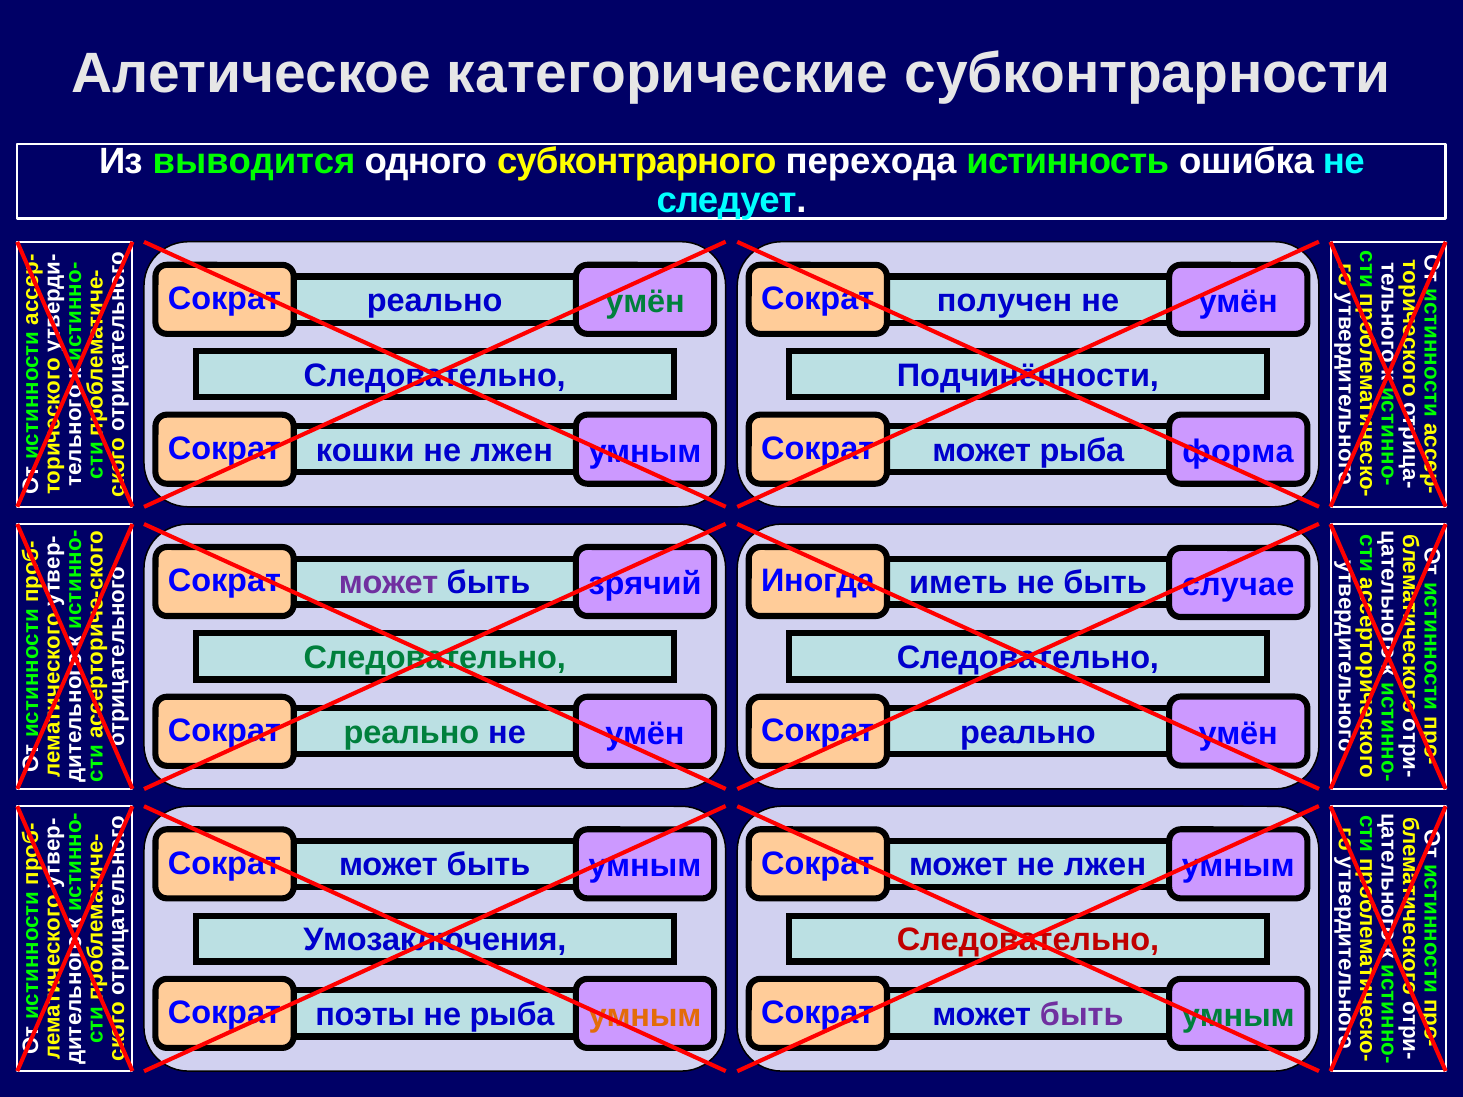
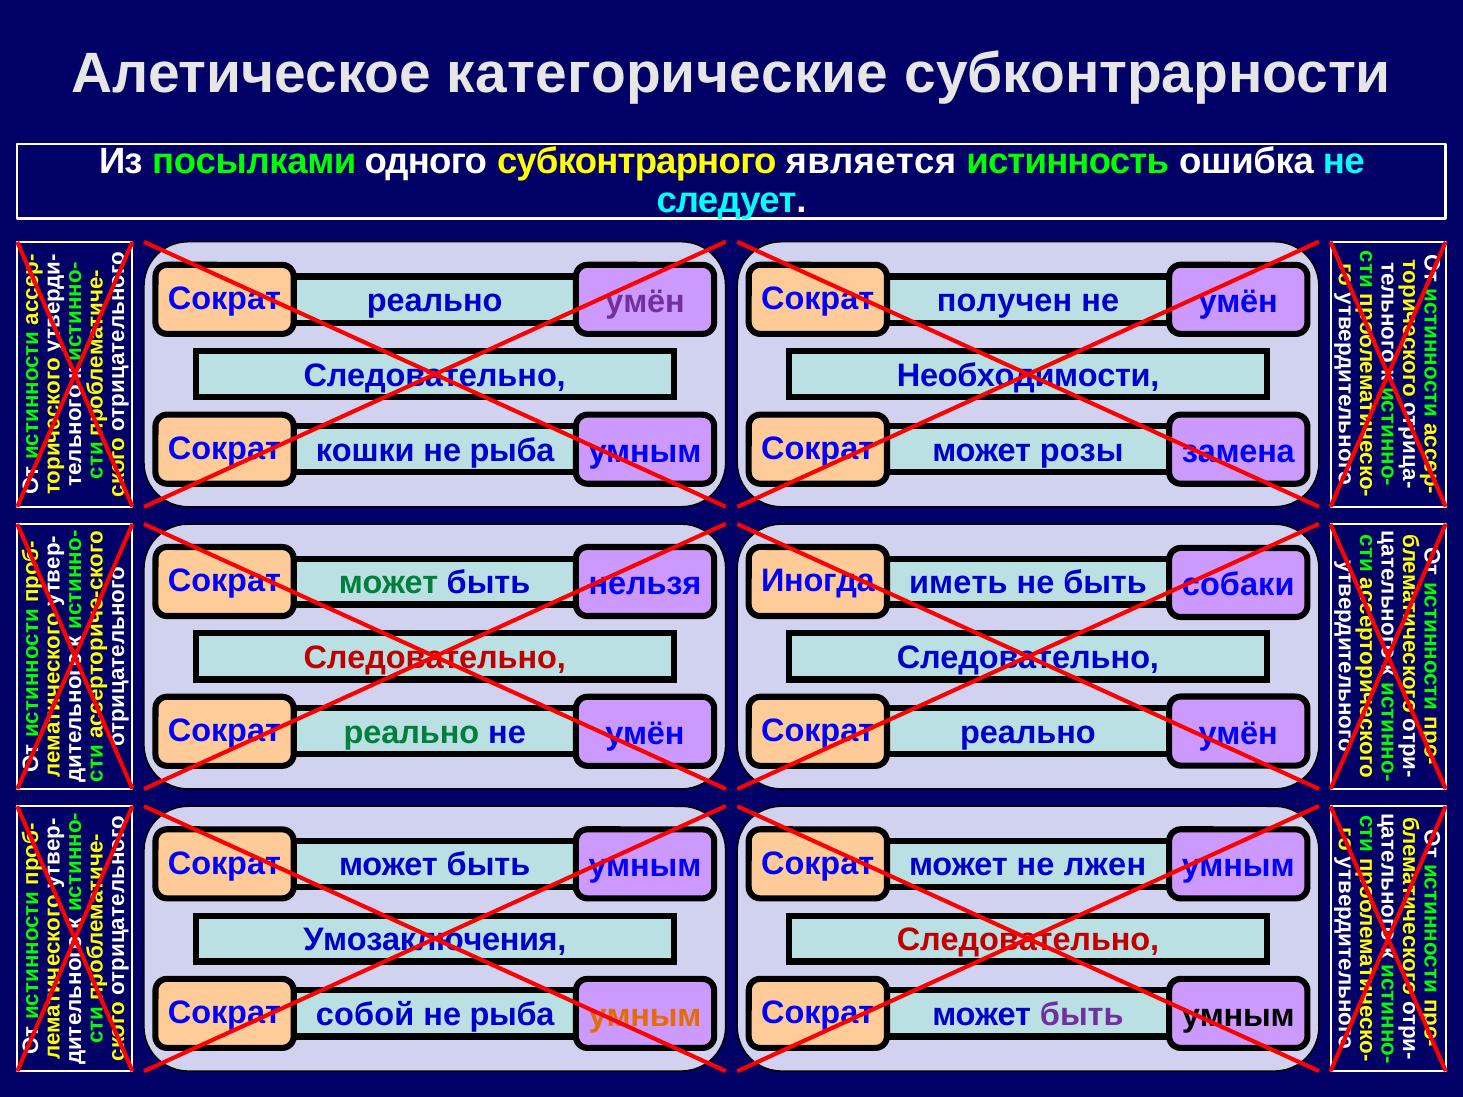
выводится: выводится -> посылками (254, 161)
перехода: перехода -> является (871, 161)
умён colour: green -> purple (645, 302)
Подчинённости: Подчинённости -> Необходимости (1028, 376)
форма: форма -> замена (1238, 452)
лжен: лжен -> рыба (512, 451)
может рыба: рыба -> розы (1082, 451)
может colour: purple -> green (389, 583)
зрячий: зрячий -> нельзя (645, 584)
случае: случае -> собаки (1238, 585)
Следовательно colour: green -> red (435, 658)
умным colour: green -> black (1238, 1016)
поэты: поэты -> собой (365, 1015)
